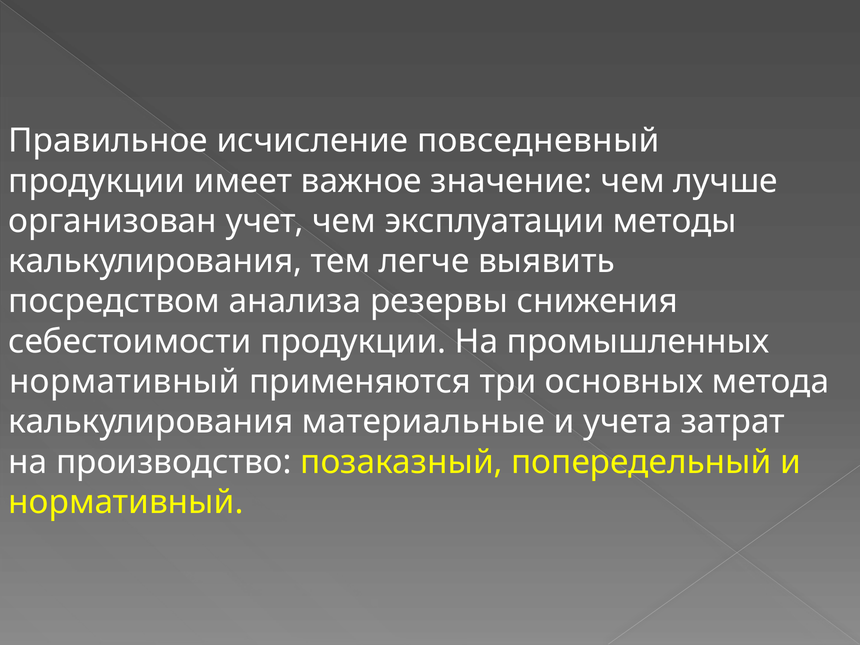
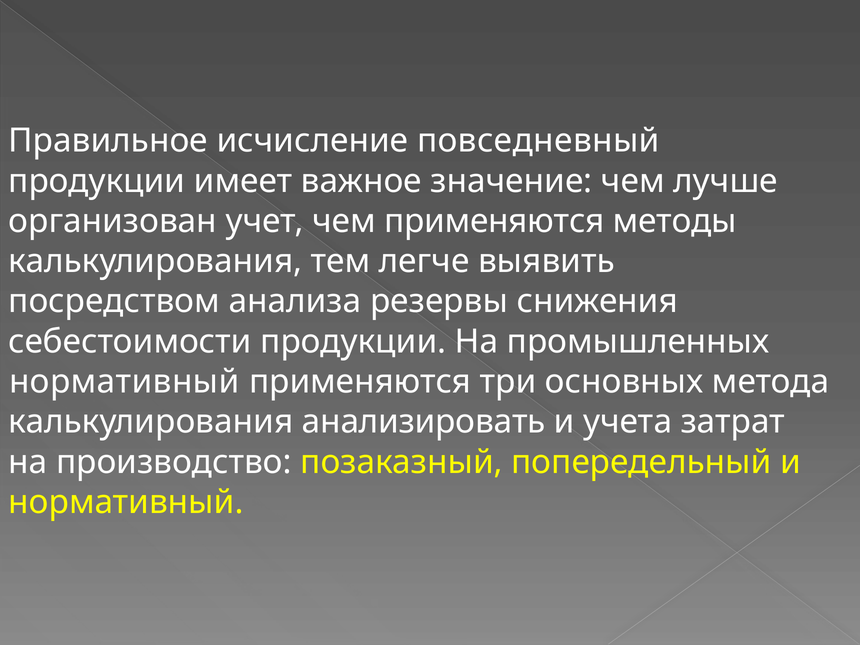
чем эксплуатации: эксплуатации -> применяются (494, 221)
материальные: материальные -> анализировать (424, 422)
